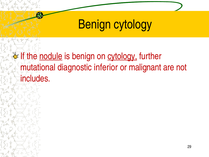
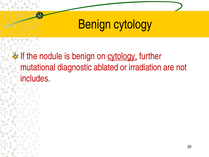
nodule underline: present -> none (51, 56)
inferior: inferior -> ablated (106, 67)
malignant: malignant -> irradiation (145, 67)
